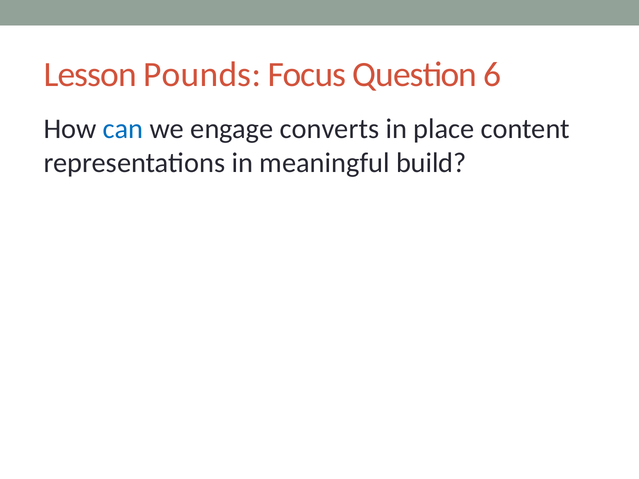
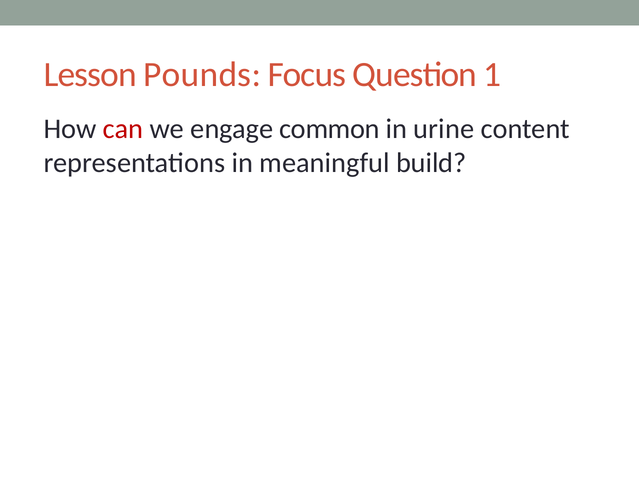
6: 6 -> 1 (492, 74)
can colour: blue -> red (123, 129)
converts: converts -> common (330, 129)
place: place -> urine (444, 129)
